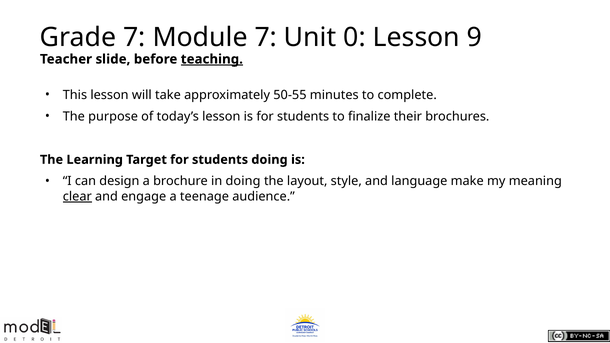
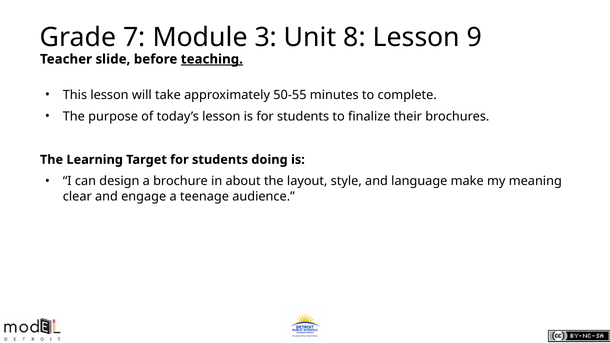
Module 7: 7 -> 3 (266, 37)
0: 0 -> 8 (355, 37)
in doing: doing -> about (243, 181)
clear underline: present -> none (77, 197)
